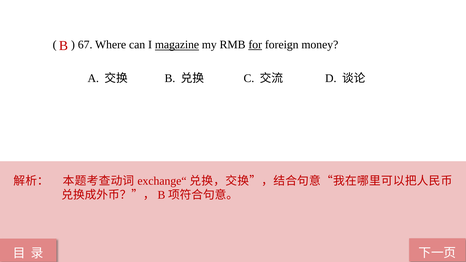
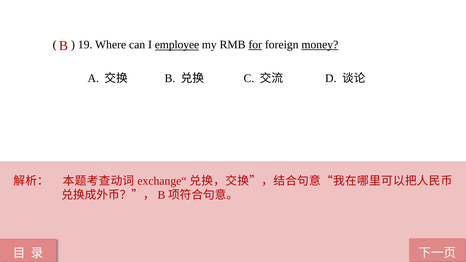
67: 67 -> 19 (85, 45)
magazine: magazine -> employee (177, 45)
money underline: none -> present (320, 45)
